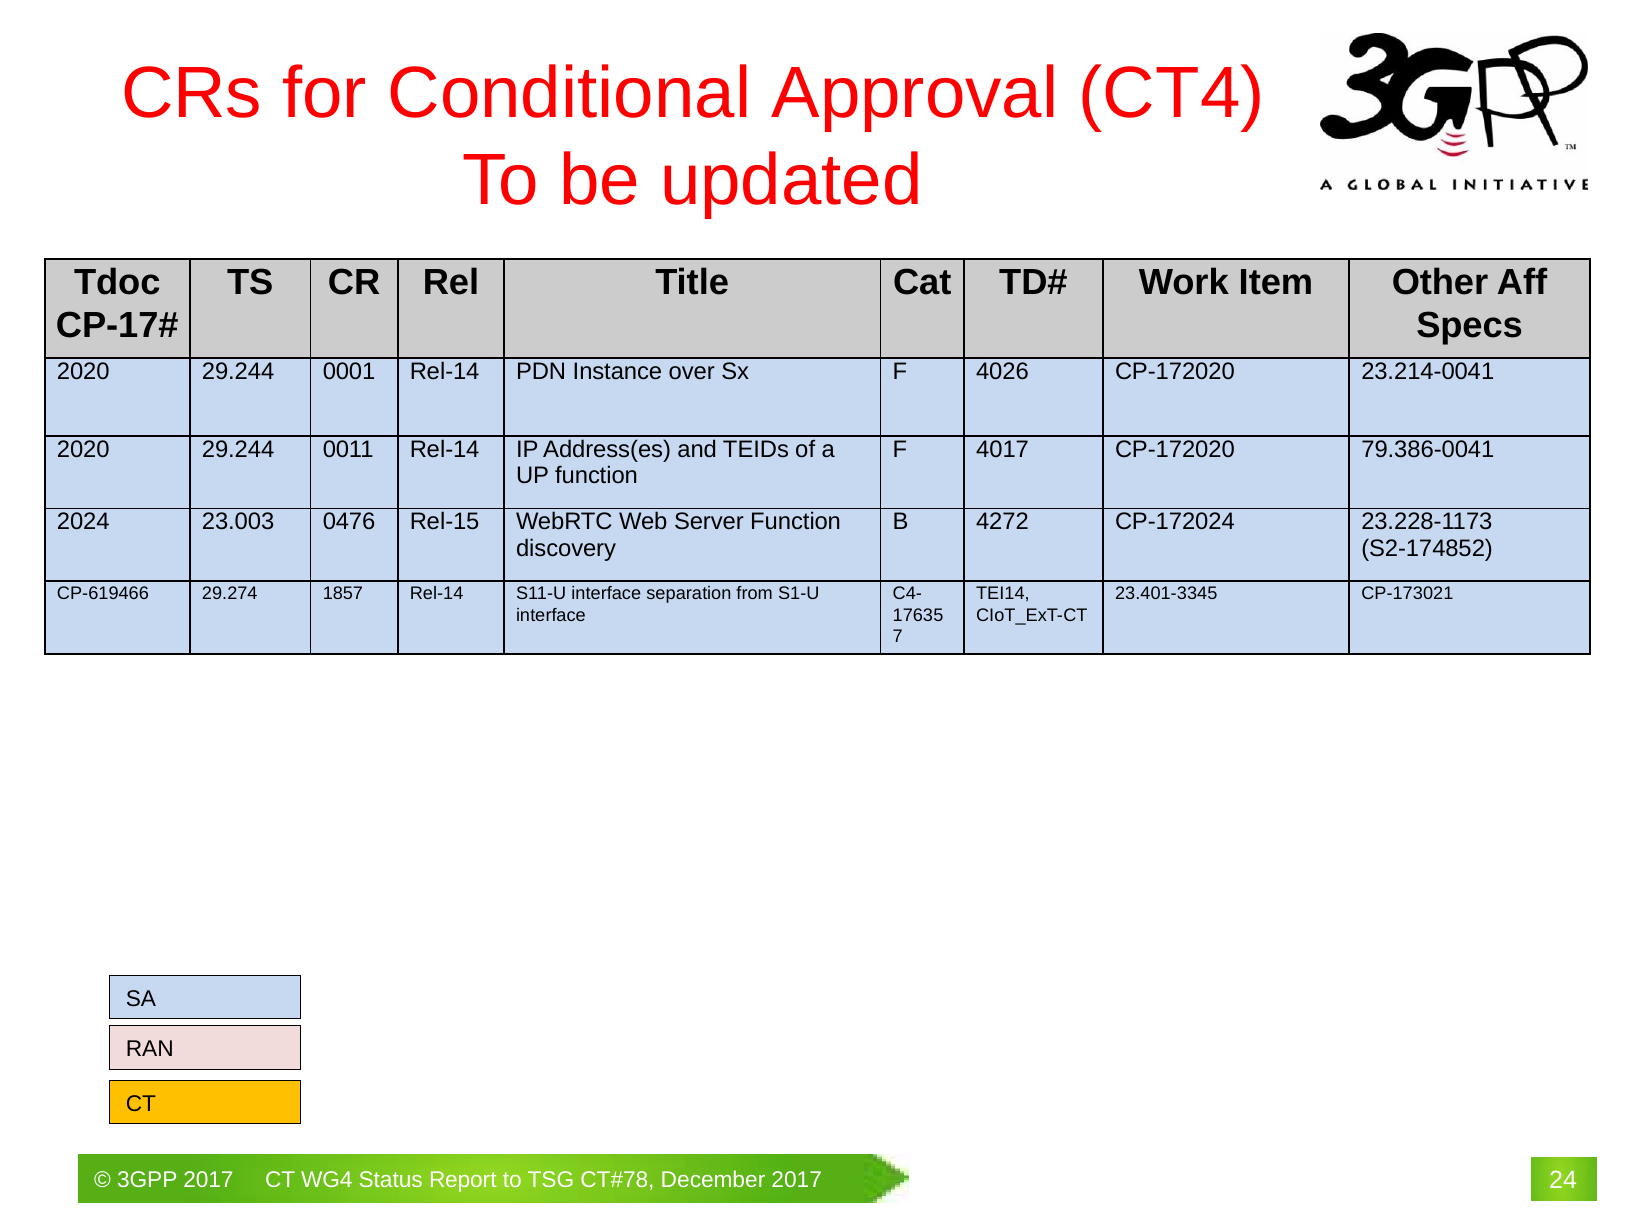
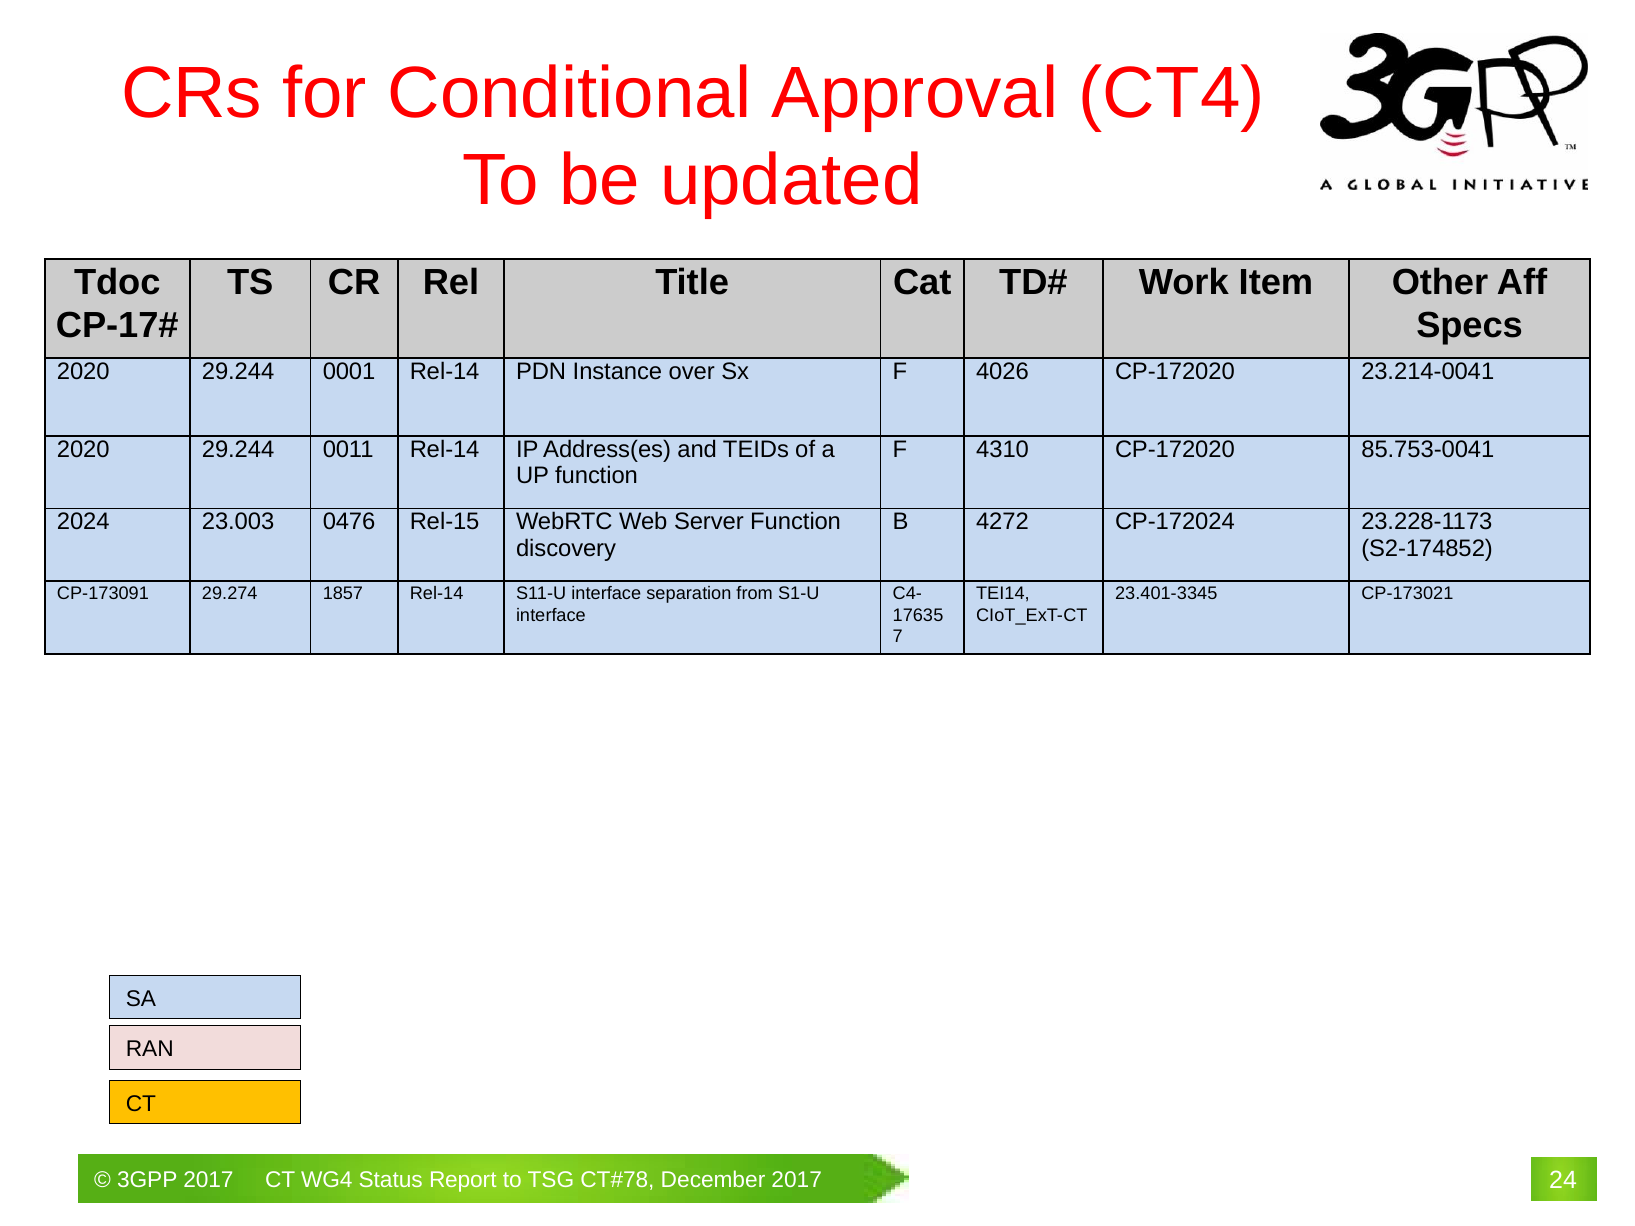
4017: 4017 -> 4310 (1003, 449)
79.386-0041: 79.386-0041 -> 85.753-0041 (1428, 449)
CP-619466: CP-619466 -> CP-173091 (103, 593)
